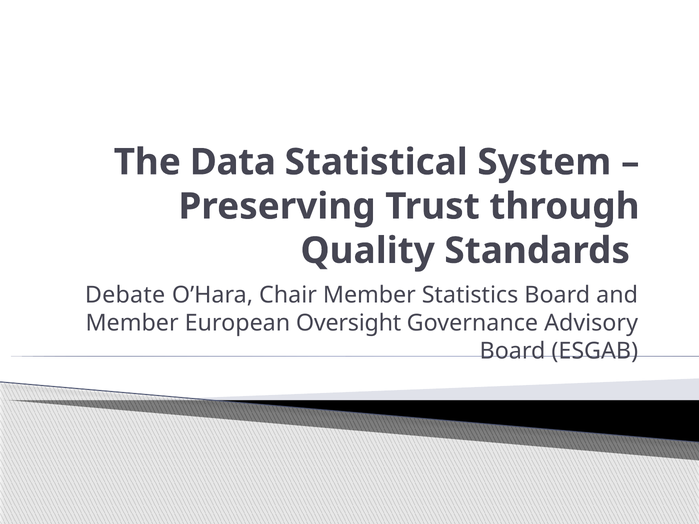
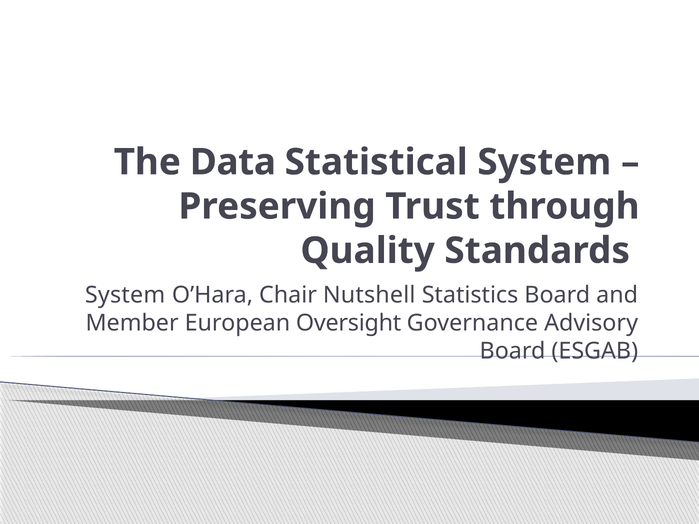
Debate: Debate -> System (125, 295)
Chair Member: Member -> Nutshell (369, 295)
